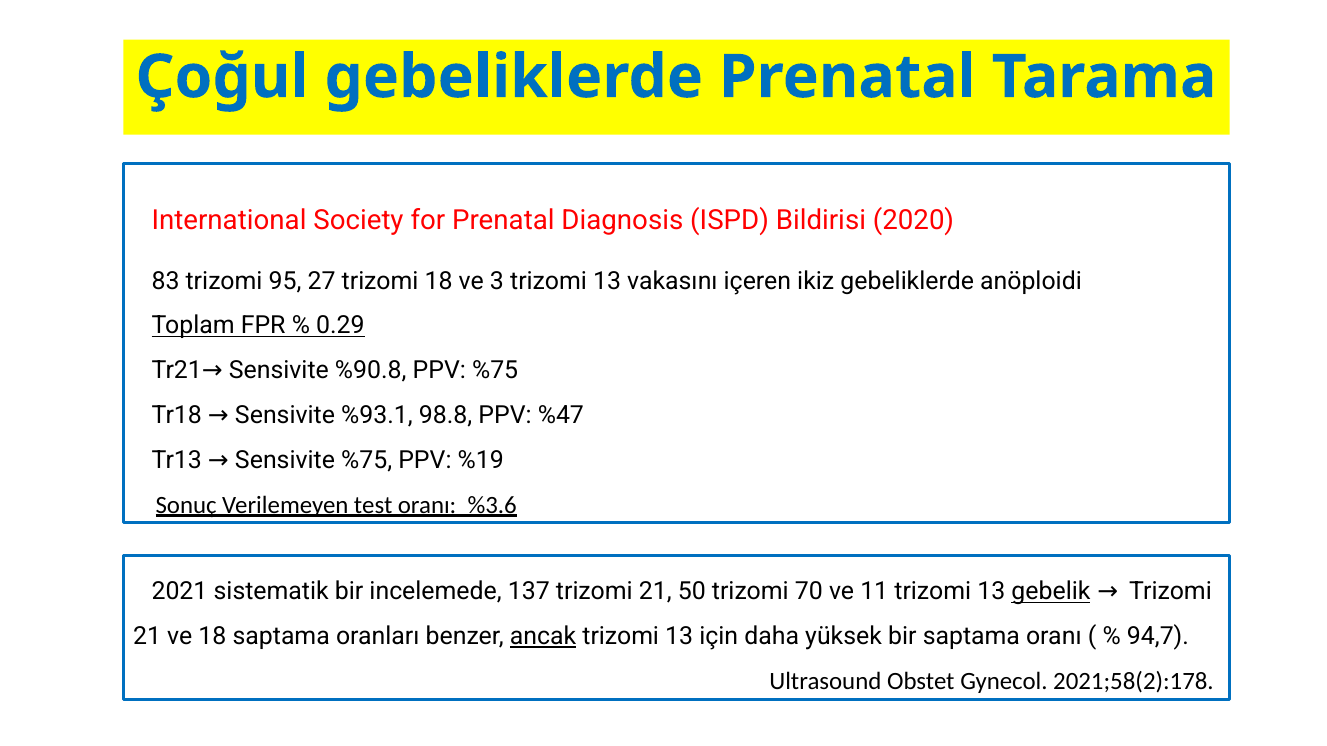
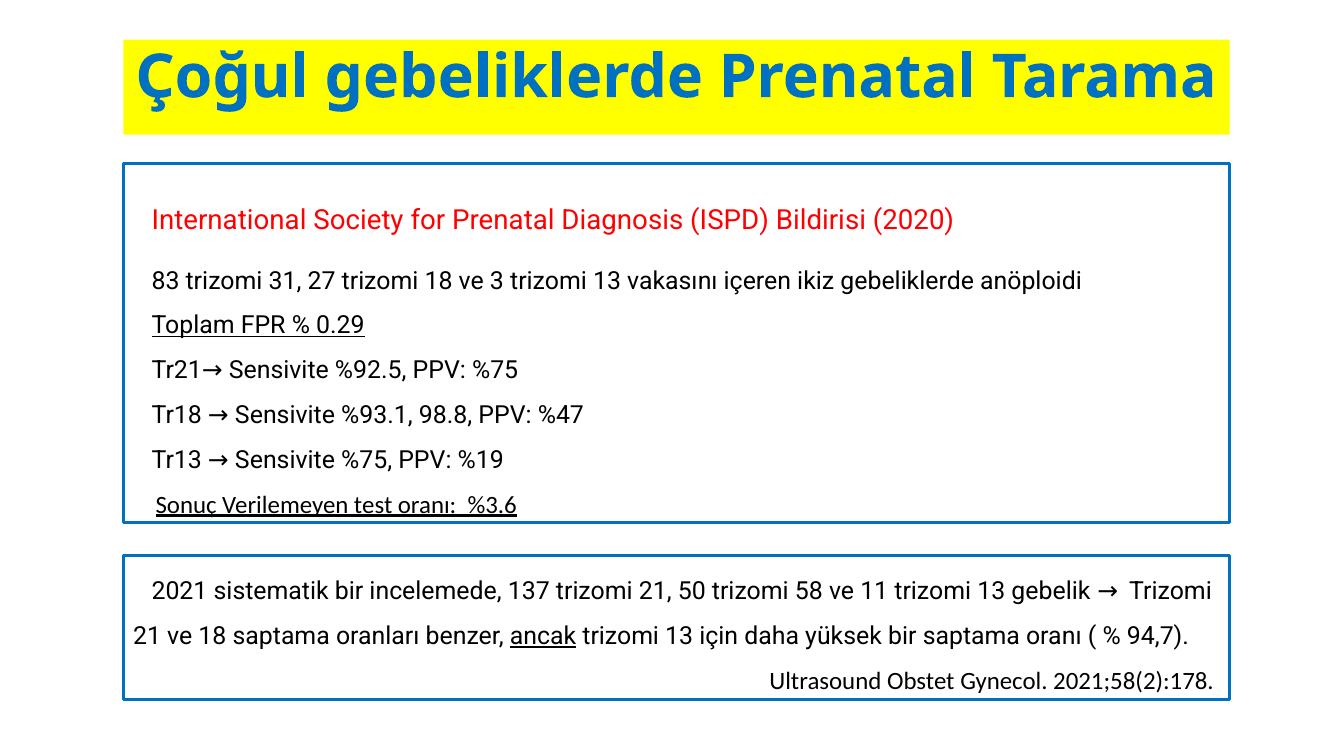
95: 95 -> 31 (285, 281)
%90.8: %90.8 -> %92.5 (371, 371)
70: 70 -> 58 (809, 592)
gebelik underline: present -> none (1051, 592)
